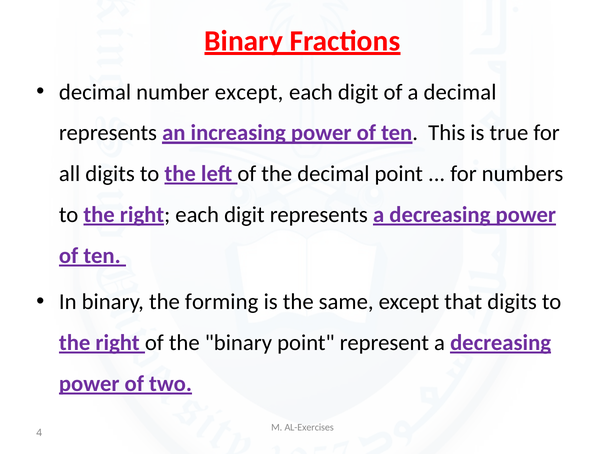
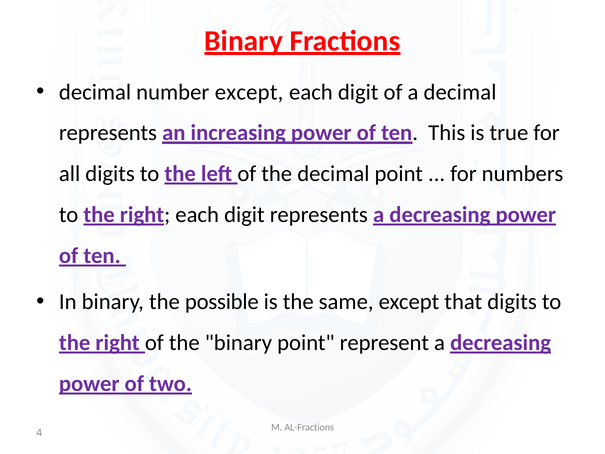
forming: forming -> possible (222, 302)
AL-Exercises: AL-Exercises -> AL-Fractions (309, 427)
